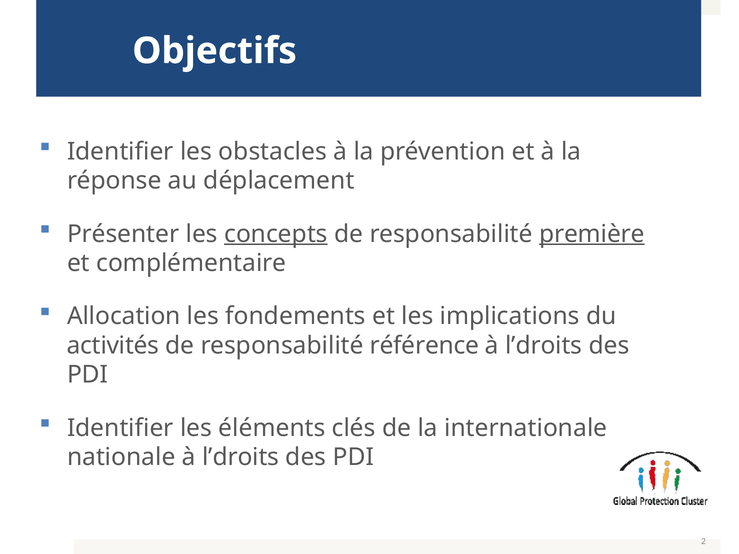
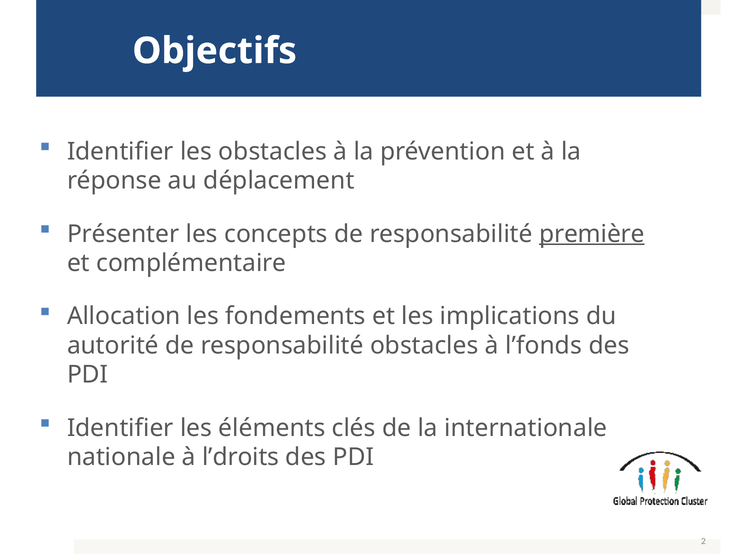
concepts underline: present -> none (276, 234)
activités: activités -> autorité (113, 346)
responsabilité référence: référence -> obstacles (424, 346)
l’droits: l’droits -> l’fonds (544, 346)
